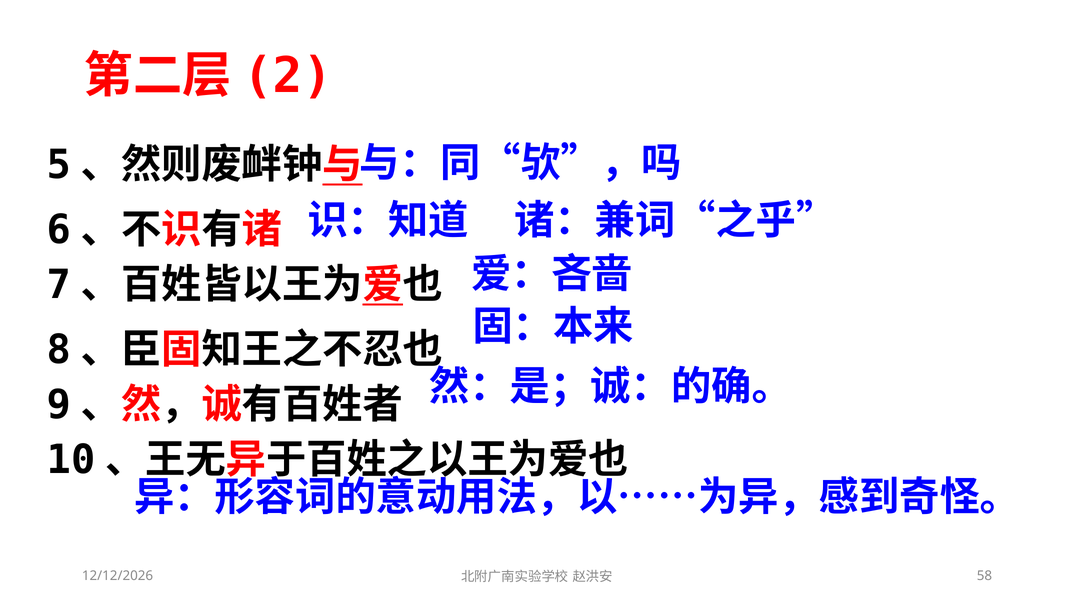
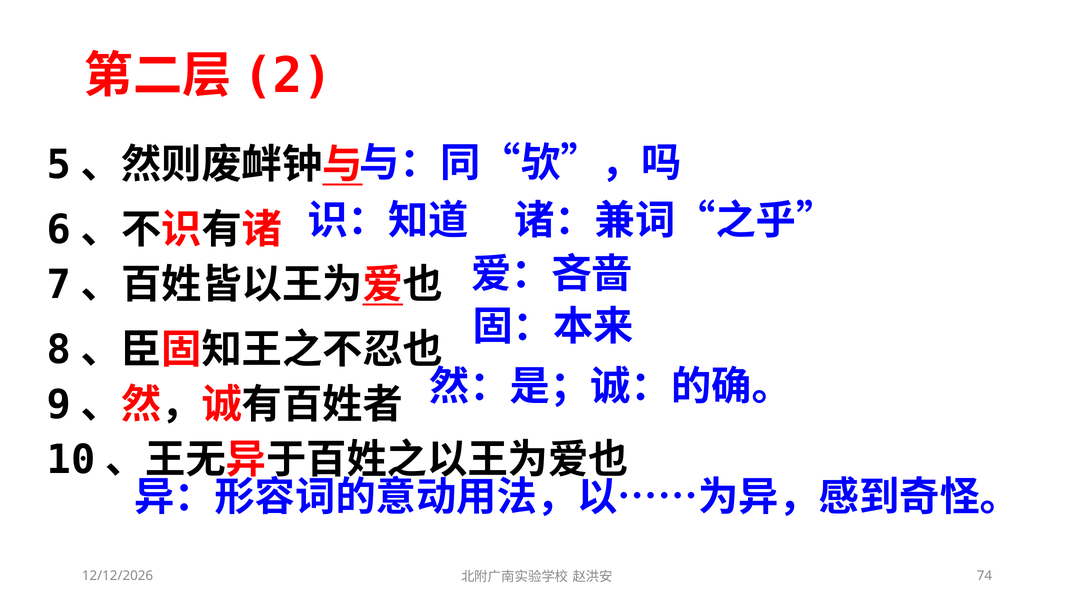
58: 58 -> 74 (984, 576)
